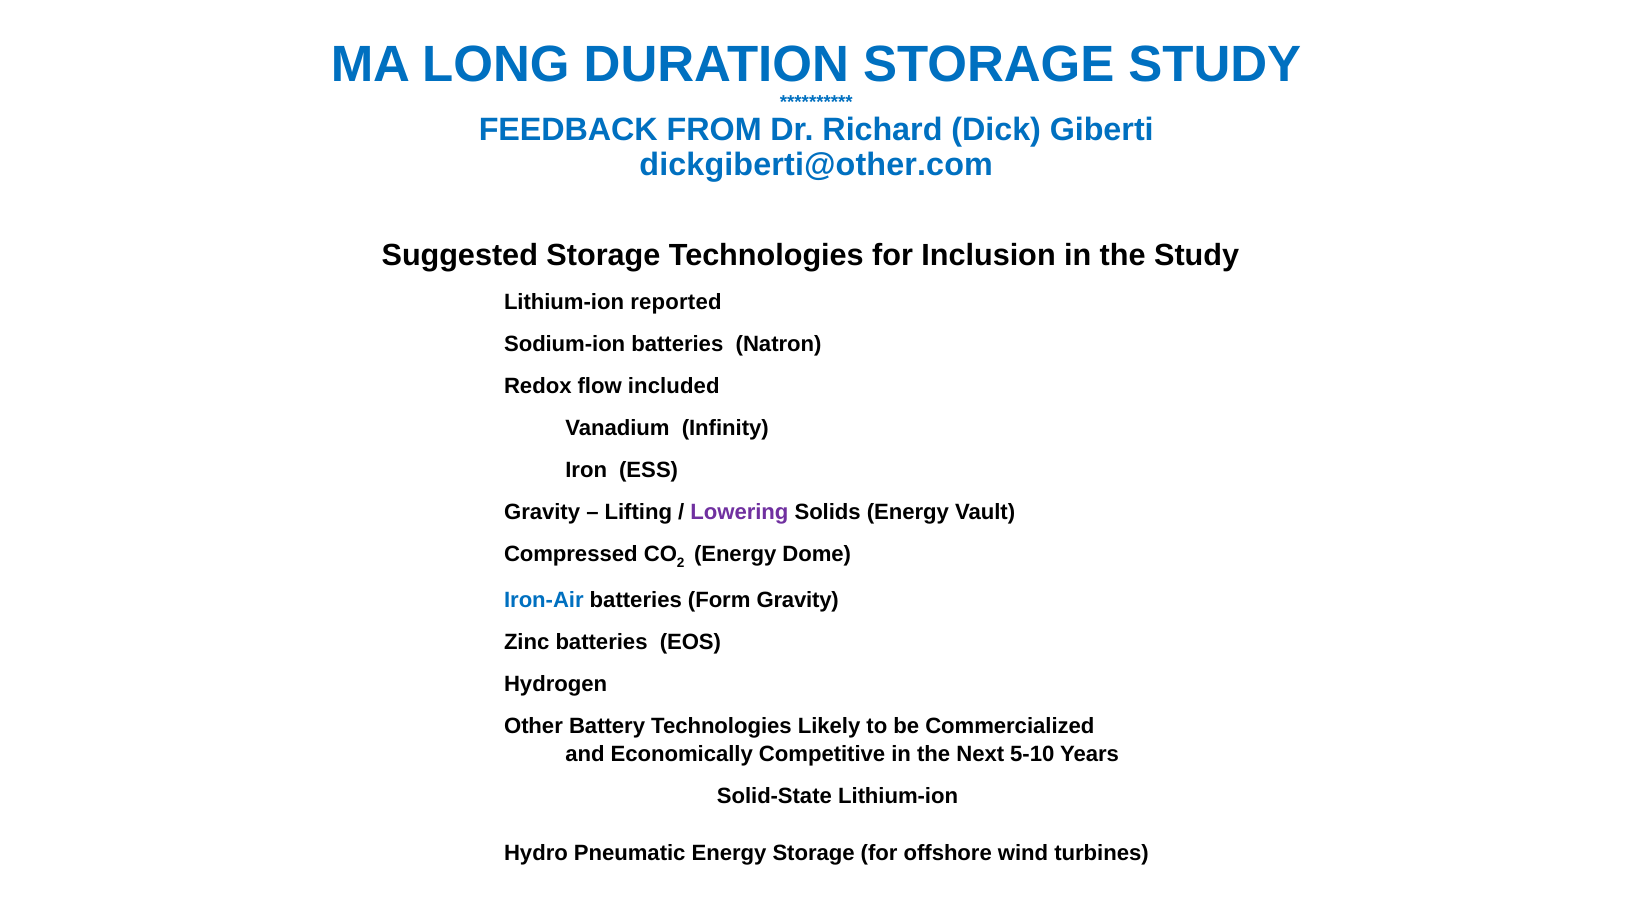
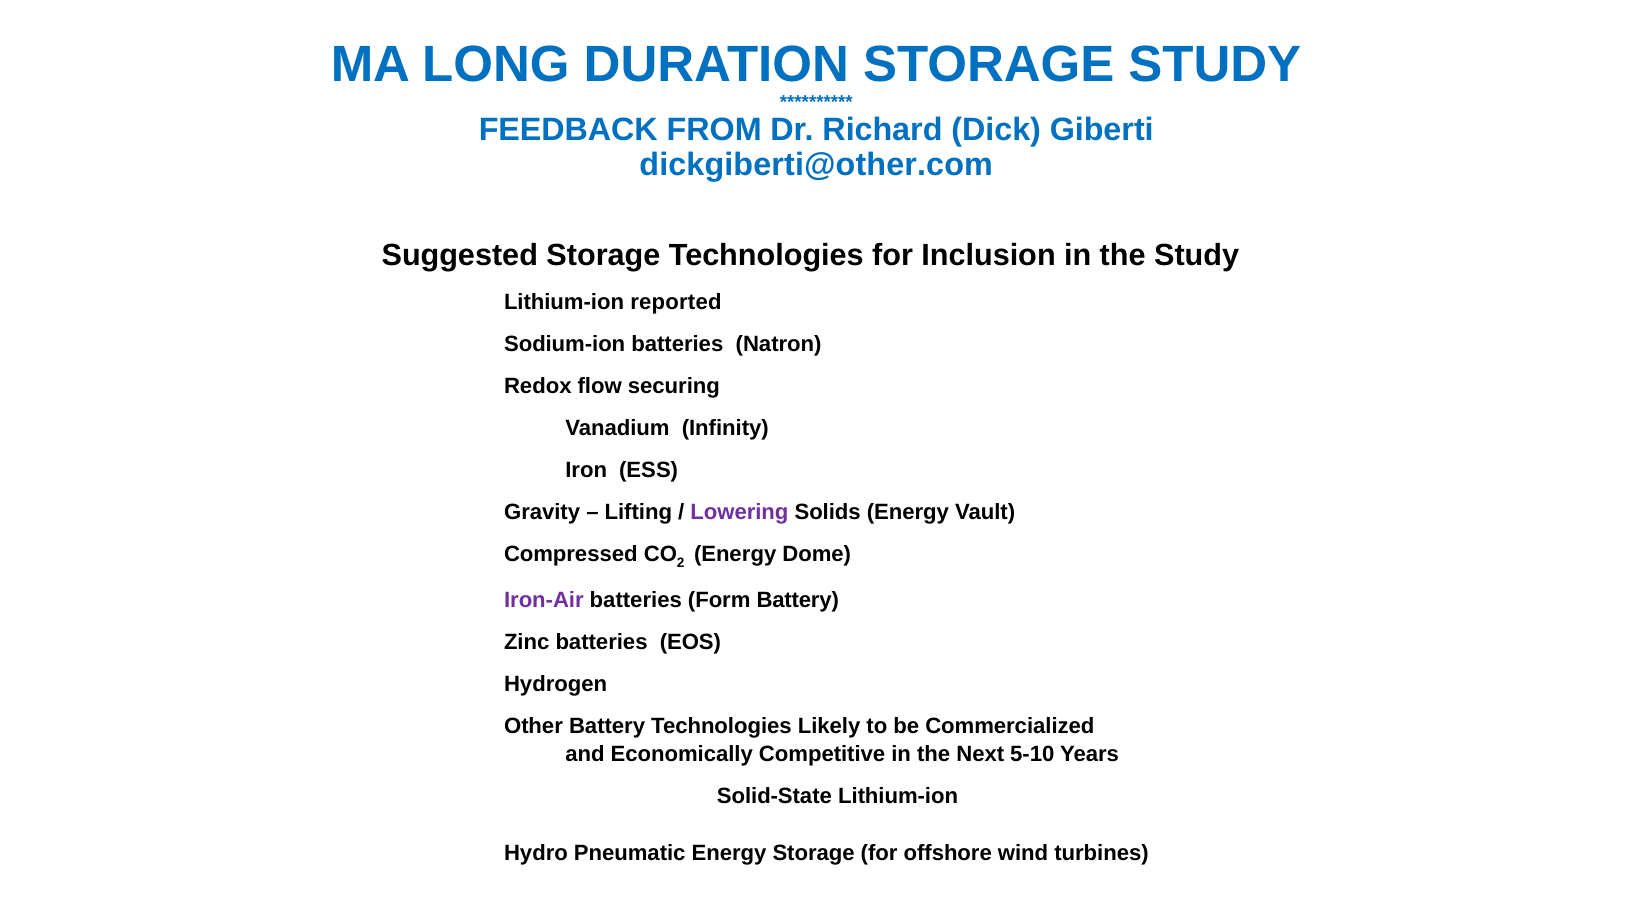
included: included -> securing (674, 386)
Iron-Air colour: blue -> purple (544, 600)
Form Gravity: Gravity -> Battery (798, 600)
